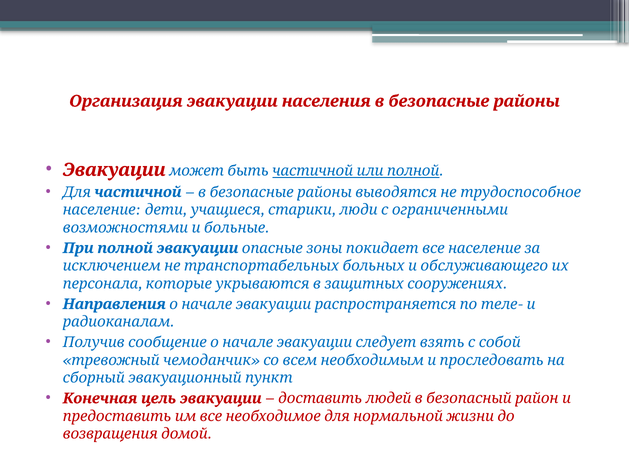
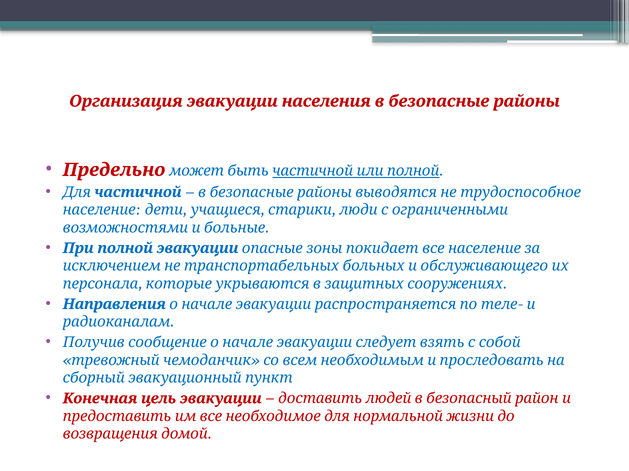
Эвакуации: Эвакуации -> Предельно (114, 170)
